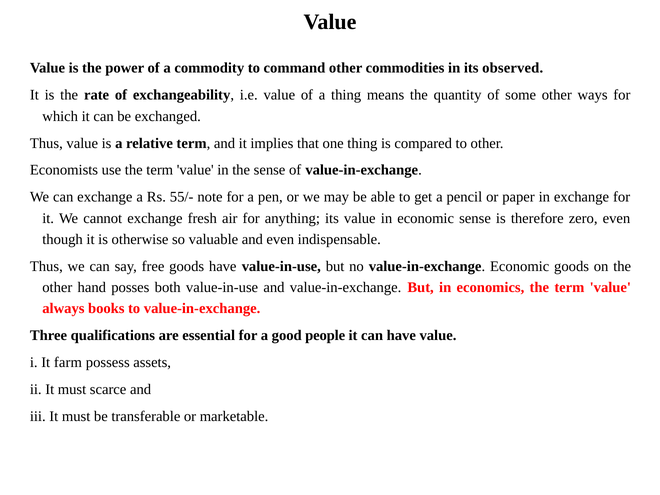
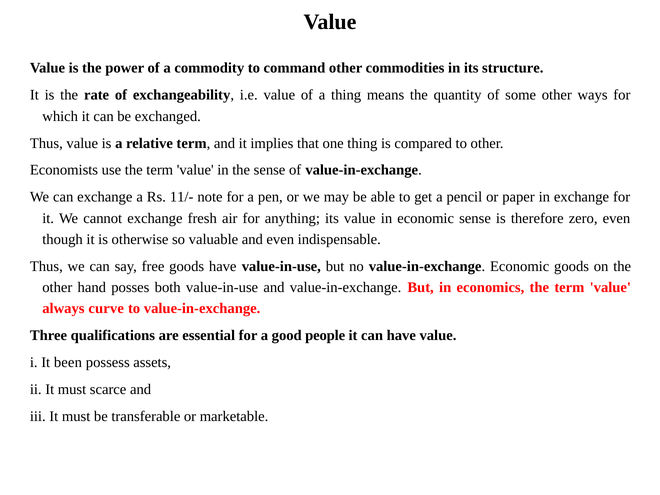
observed: observed -> structure (513, 68)
55/-: 55/- -> 11/- (182, 197)
books: books -> curve (106, 308)
farm: farm -> been (68, 362)
